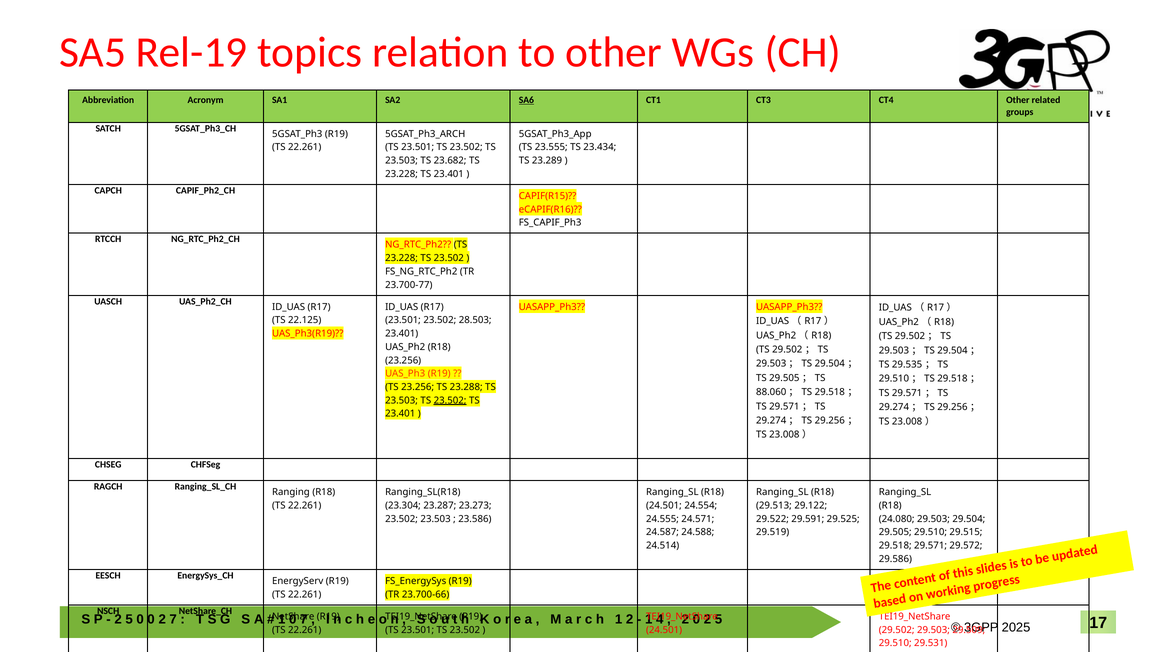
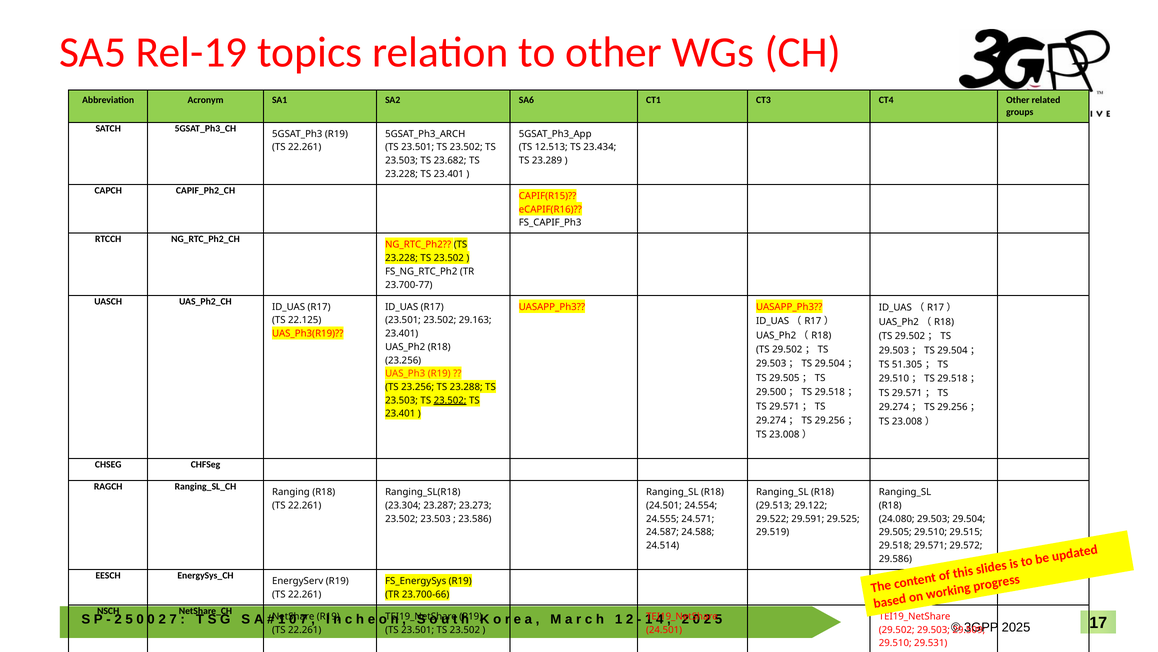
SA6 underline: present -> none (526, 100)
23.555: 23.555 -> 12.513 (551, 147)
28.503: 28.503 -> 29.163 (475, 320)
29.535: 29.535 -> 51.305 (907, 364)
88.060: 88.060 -> 29.500 (771, 392)
